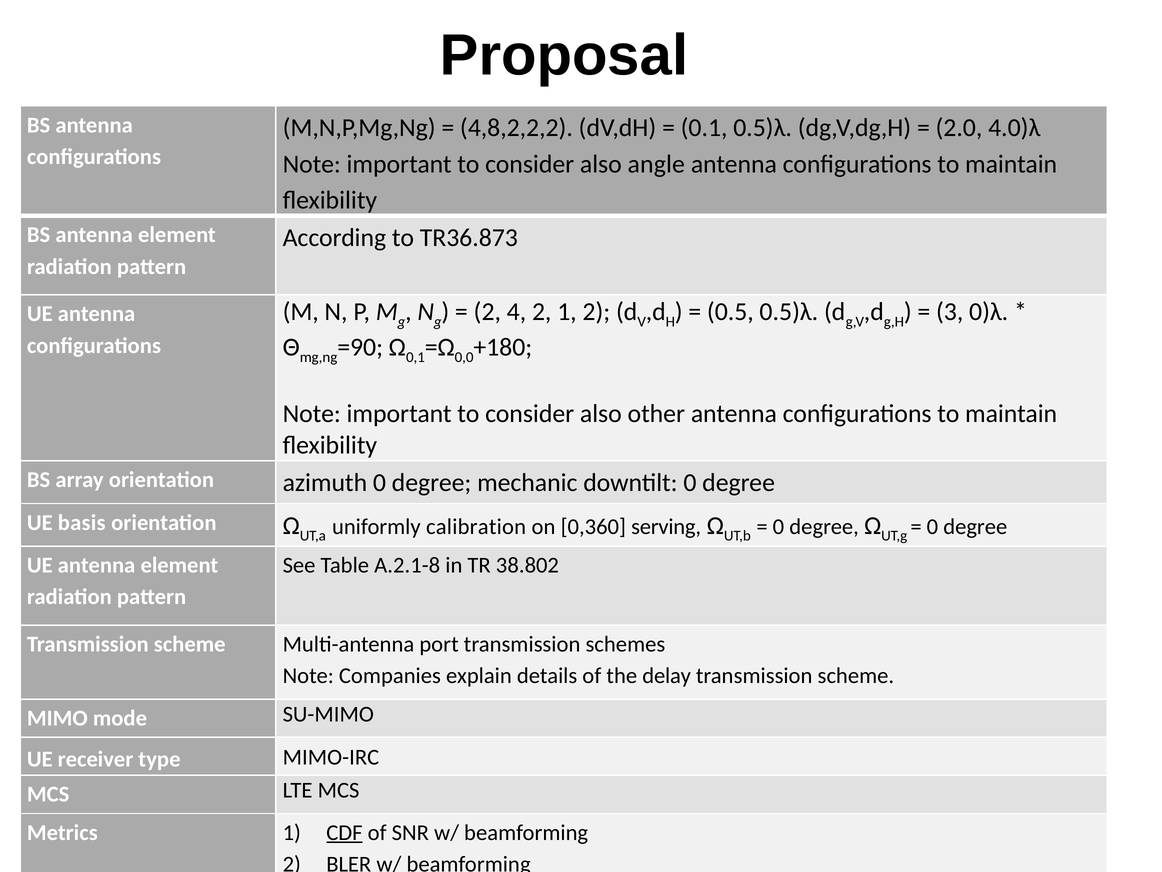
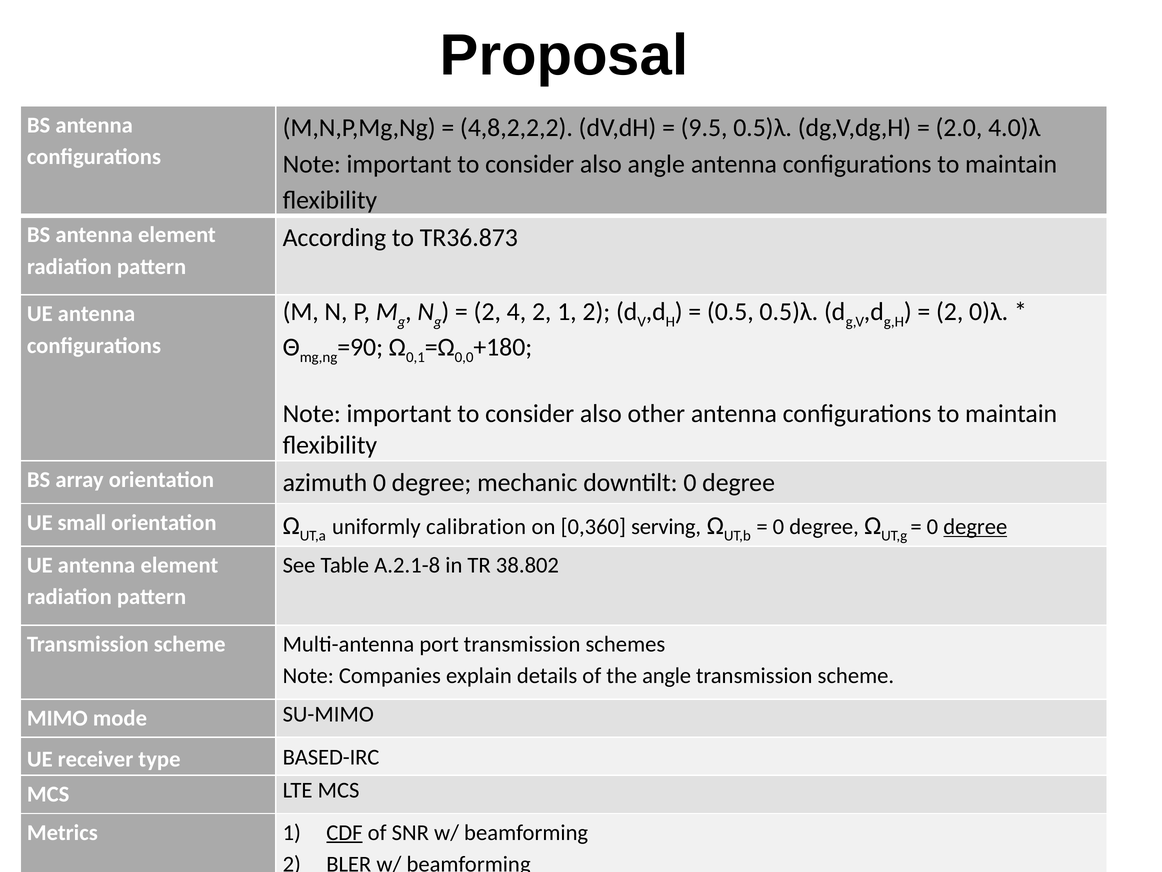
0.1: 0.1 -> 9.5 (704, 128)
3: 3 -> 2 (950, 312)
basis: basis -> small (82, 522)
degree underline: none -> present (975, 527)
the delay: delay -> angle (667, 676)
MIMO-IRC: MIMO-IRC -> BASED-IRC (331, 757)
